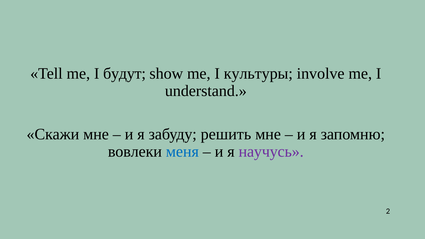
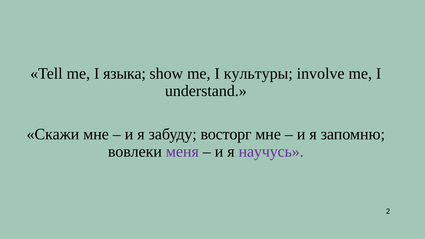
будут: будут -> языка (125, 74)
решить: решить -> восторг (226, 134)
меня colour: blue -> purple (182, 151)
